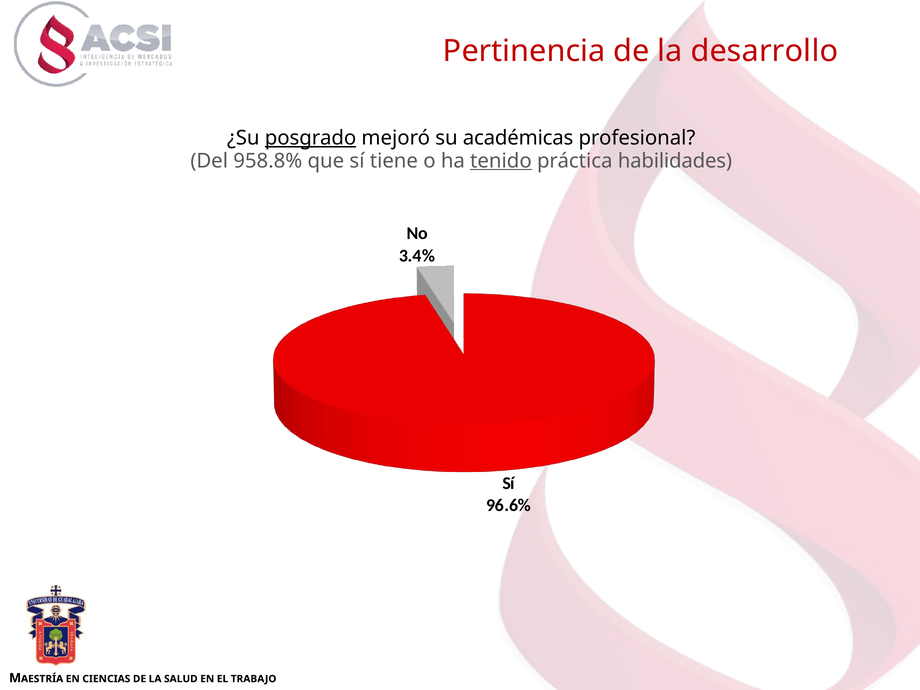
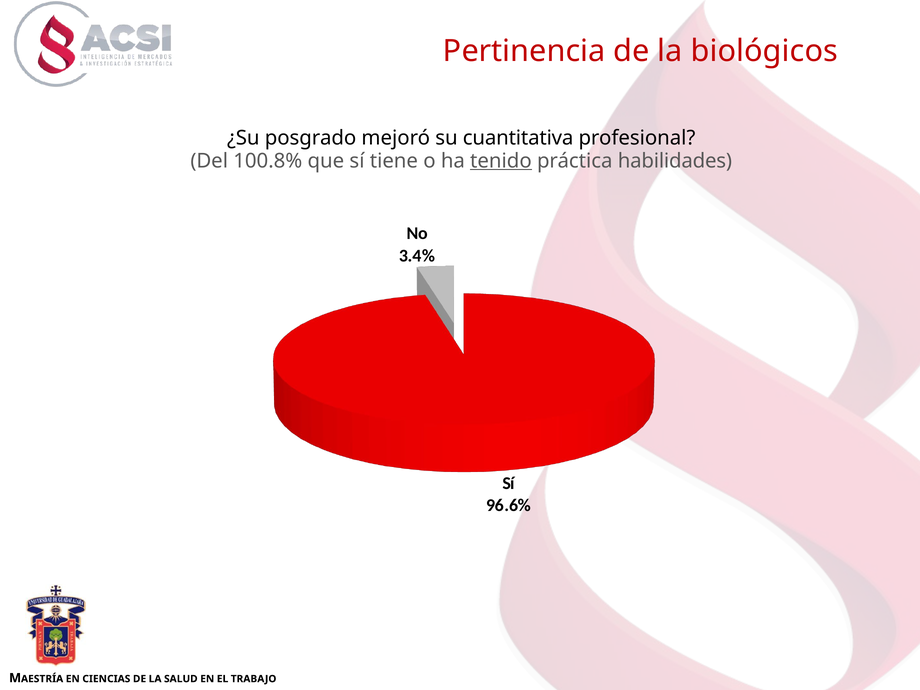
desarrollo: desarrollo -> biológicos (764, 51)
posgrado underline: present -> none (311, 138)
académicas: académicas -> cuantitativa (518, 138)
958.8%: 958.8% -> 100.8% (268, 161)
